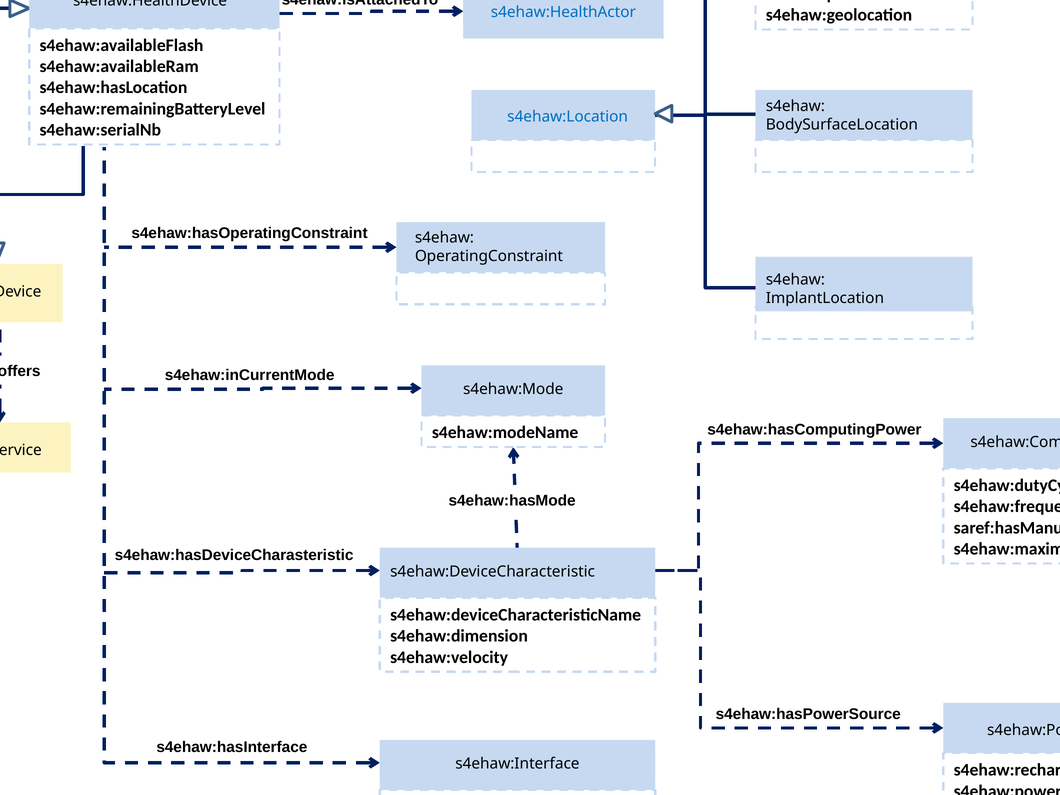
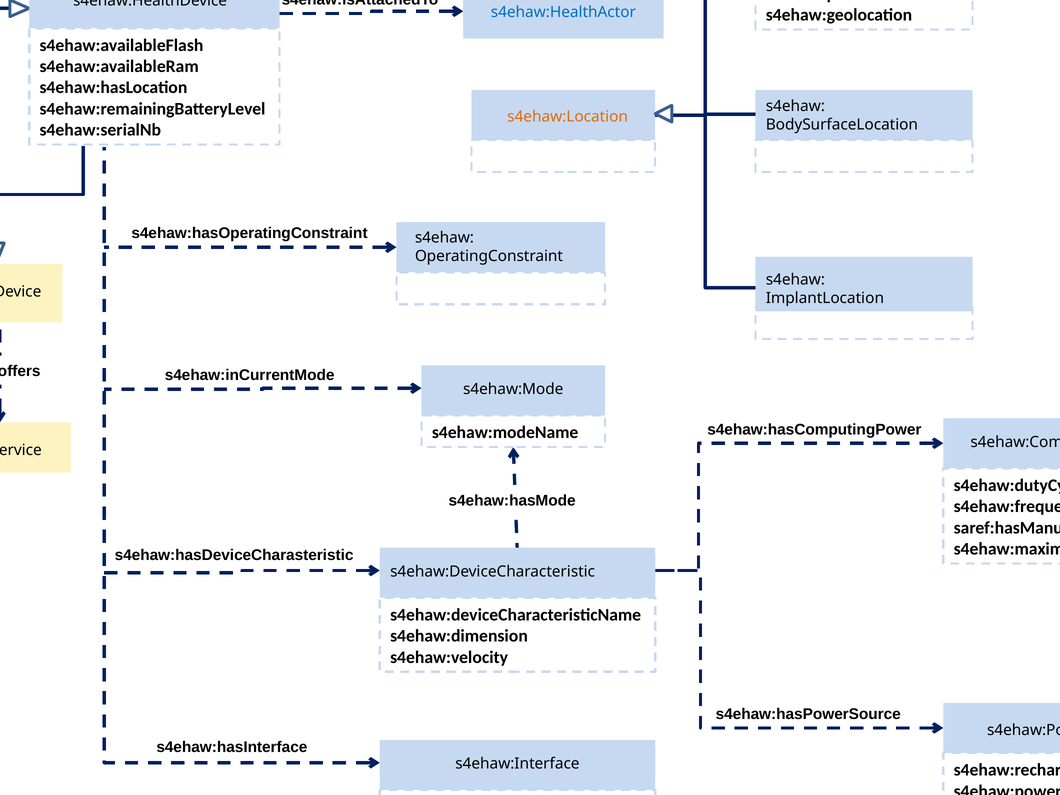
s4ehaw:Location colour: blue -> orange (568, 116)
